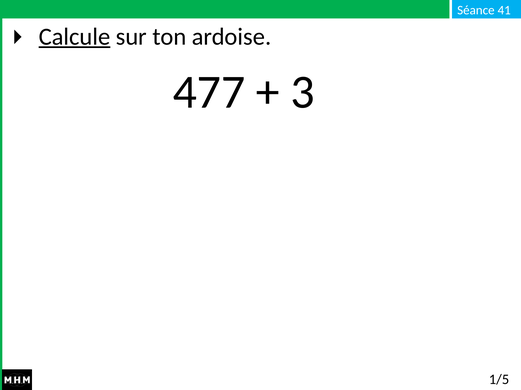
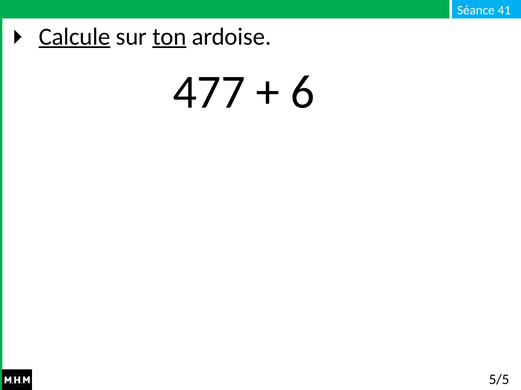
ton underline: none -> present (169, 37)
3: 3 -> 6 (303, 92)
1/5: 1/5 -> 5/5 (499, 380)
